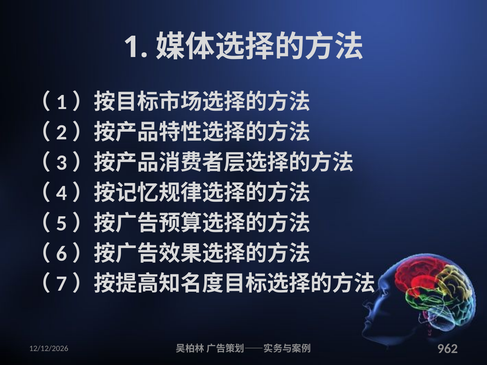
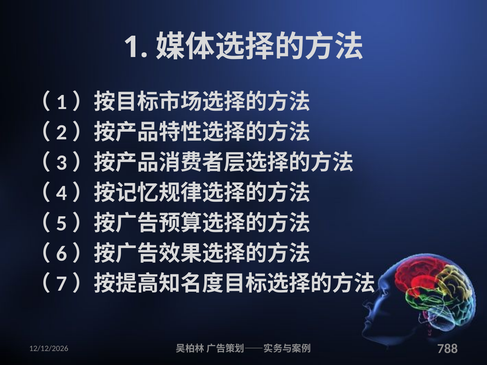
962: 962 -> 788 (448, 349)
